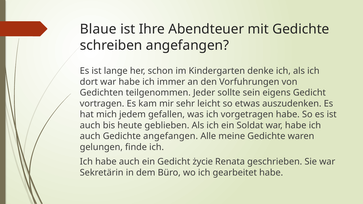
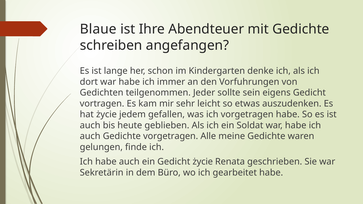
hat mich: mich -> życie (106, 115)
Gedichte angefangen: angefangen -> vorgetragen (171, 136)
